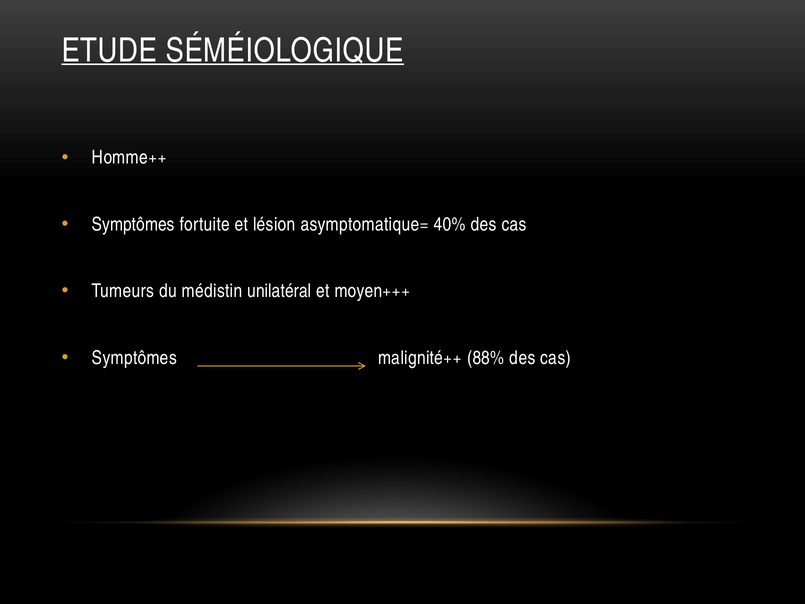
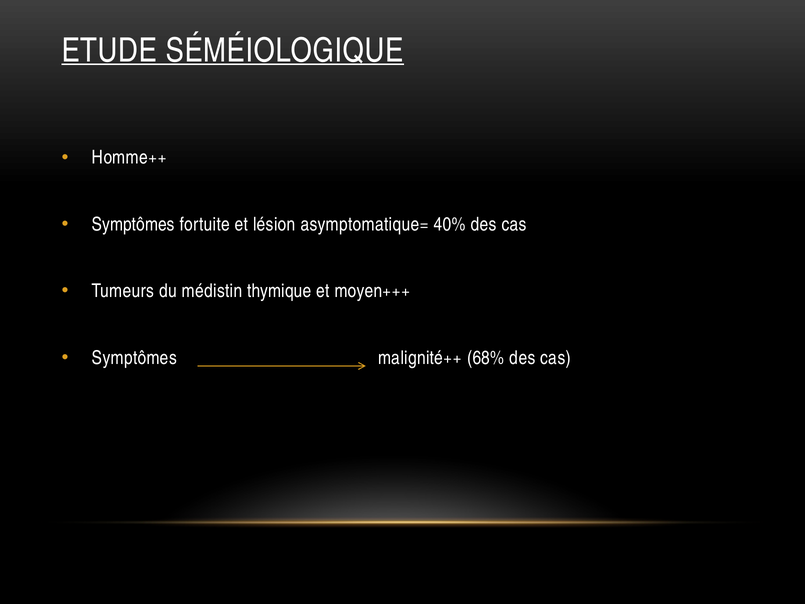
unilatéral: unilatéral -> thymique (279, 291)
88%: 88% -> 68% (486, 358)
